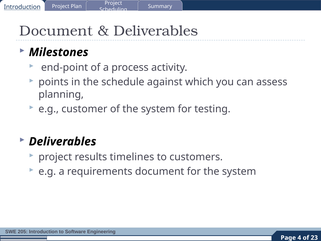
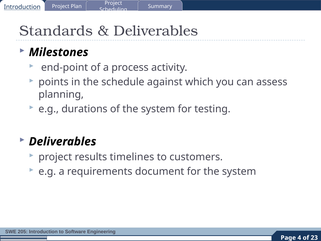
Document: Document -> Standards (56, 31)
customer: customer -> durations (84, 109)
